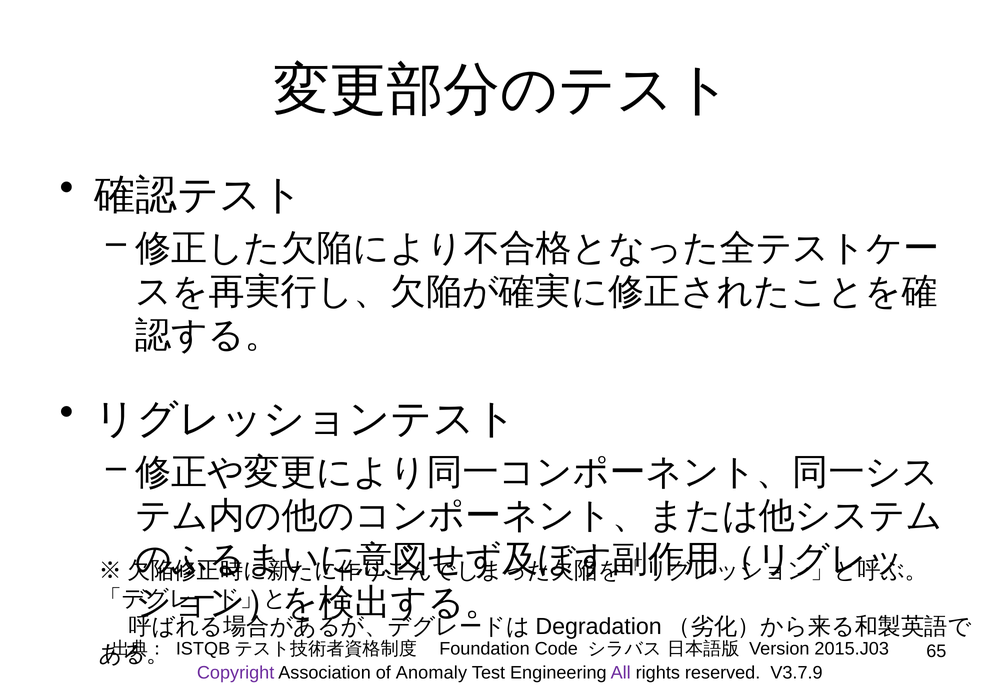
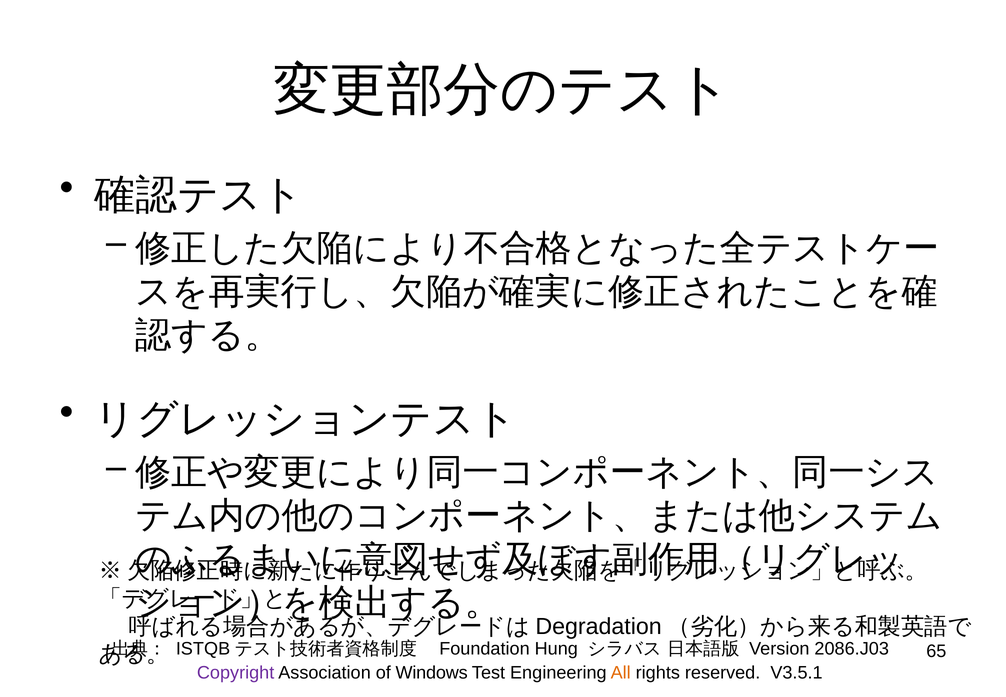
Code: Code -> Hung (556, 648)
2015.J03: 2015.J03 -> 2086.J03 (852, 648)
Anomaly: Anomaly -> Windows (432, 672)
All colour: purple -> orange (621, 672)
V3.7.9: V3.7.9 -> V3.5.1 (797, 672)
